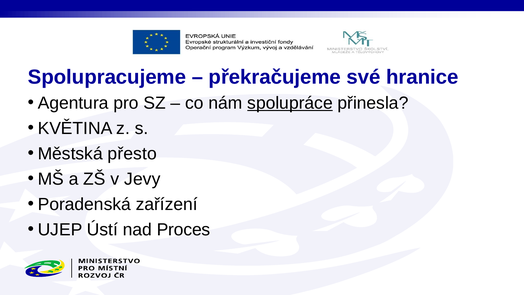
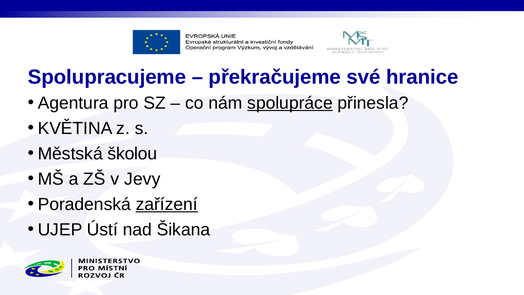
přesto: přesto -> školou (132, 154)
zařízení underline: none -> present (167, 204)
Proces: Proces -> Šikana (183, 230)
